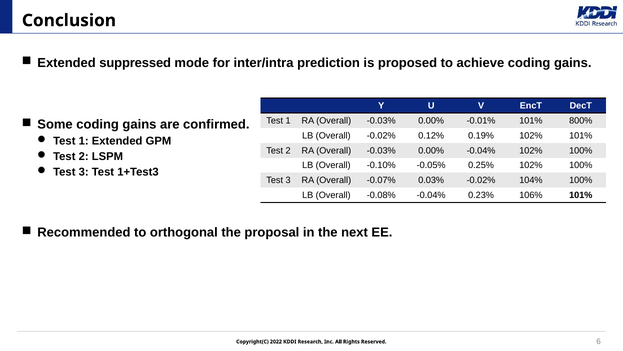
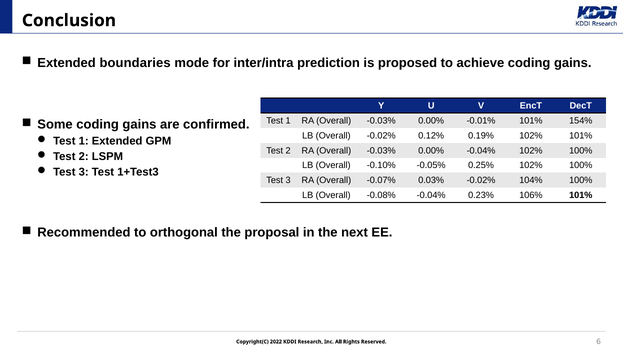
suppressed: suppressed -> boundaries (135, 63)
800%: 800% -> 154% (581, 120)
